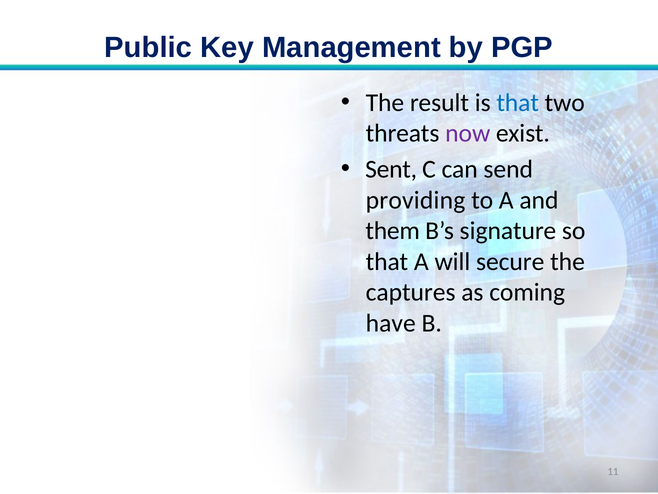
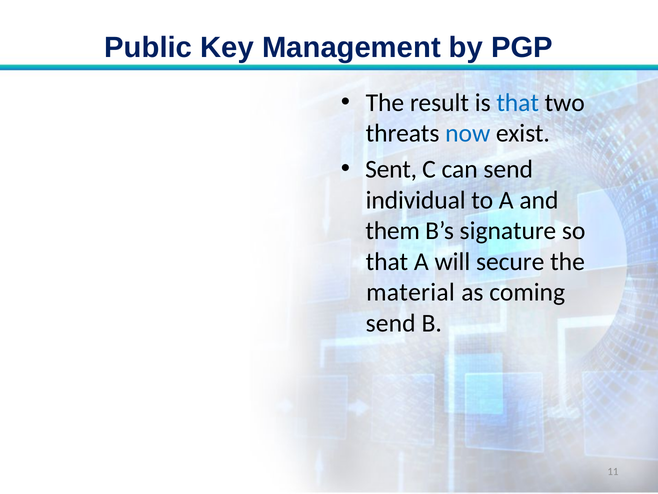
now colour: purple -> blue (468, 133)
providing: providing -> individual (416, 200)
captures: captures -> material (410, 292)
have: have -> send (391, 323)
